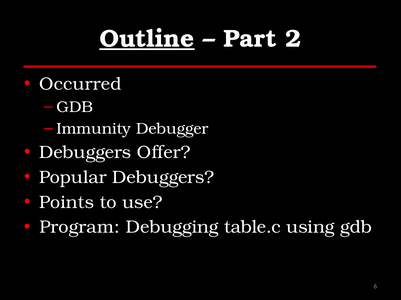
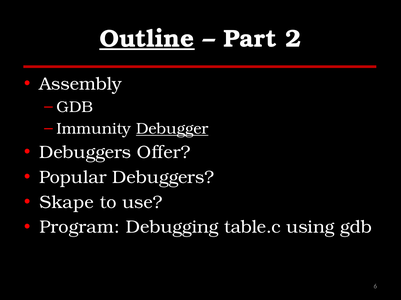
Occurred: Occurred -> Assembly (80, 84)
Debugger underline: none -> present (172, 129)
Points: Points -> Skape (67, 203)
